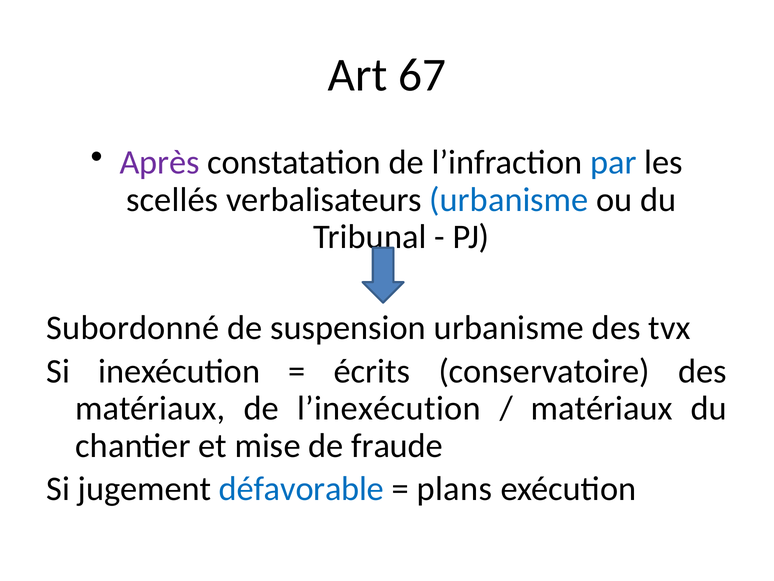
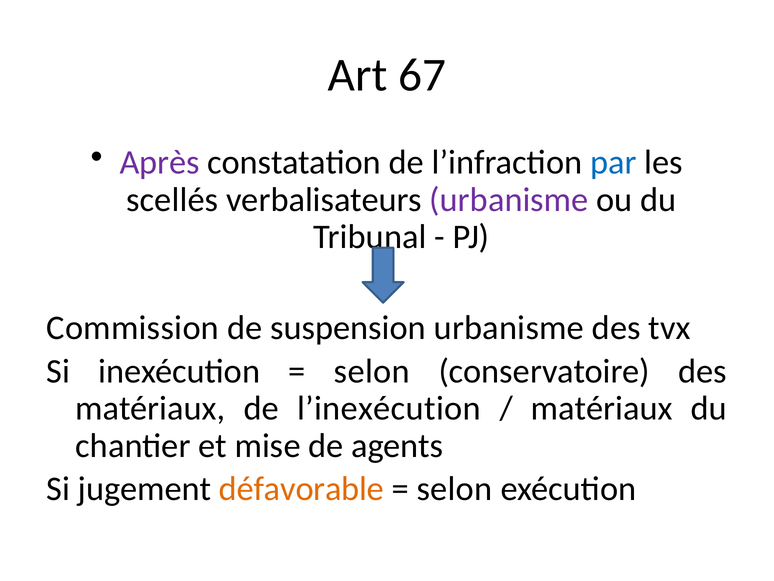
urbanisme colour: blue -> purple (509, 200)
Subordonné: Subordonné -> Commission (133, 328)
écrits: écrits -> selon (372, 371)
fraude: fraude -> agents (397, 445)
défavorable colour: blue -> orange (301, 489)
plans: plans -> selon (454, 489)
